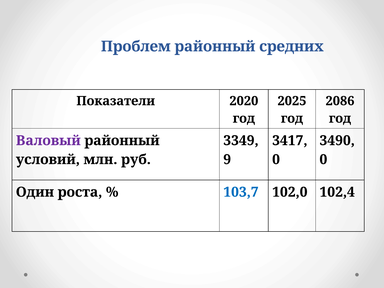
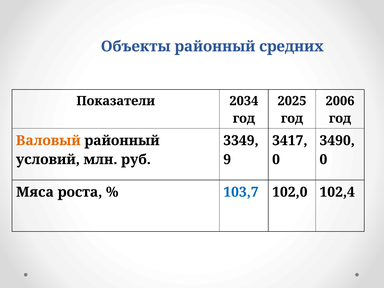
Проблем: Проблем -> Объекты (136, 46)
2020: 2020 -> 2034 (244, 101)
2086: 2086 -> 2006 (340, 101)
Валовый colour: purple -> orange (48, 141)
Один: Один -> Мяса (35, 192)
